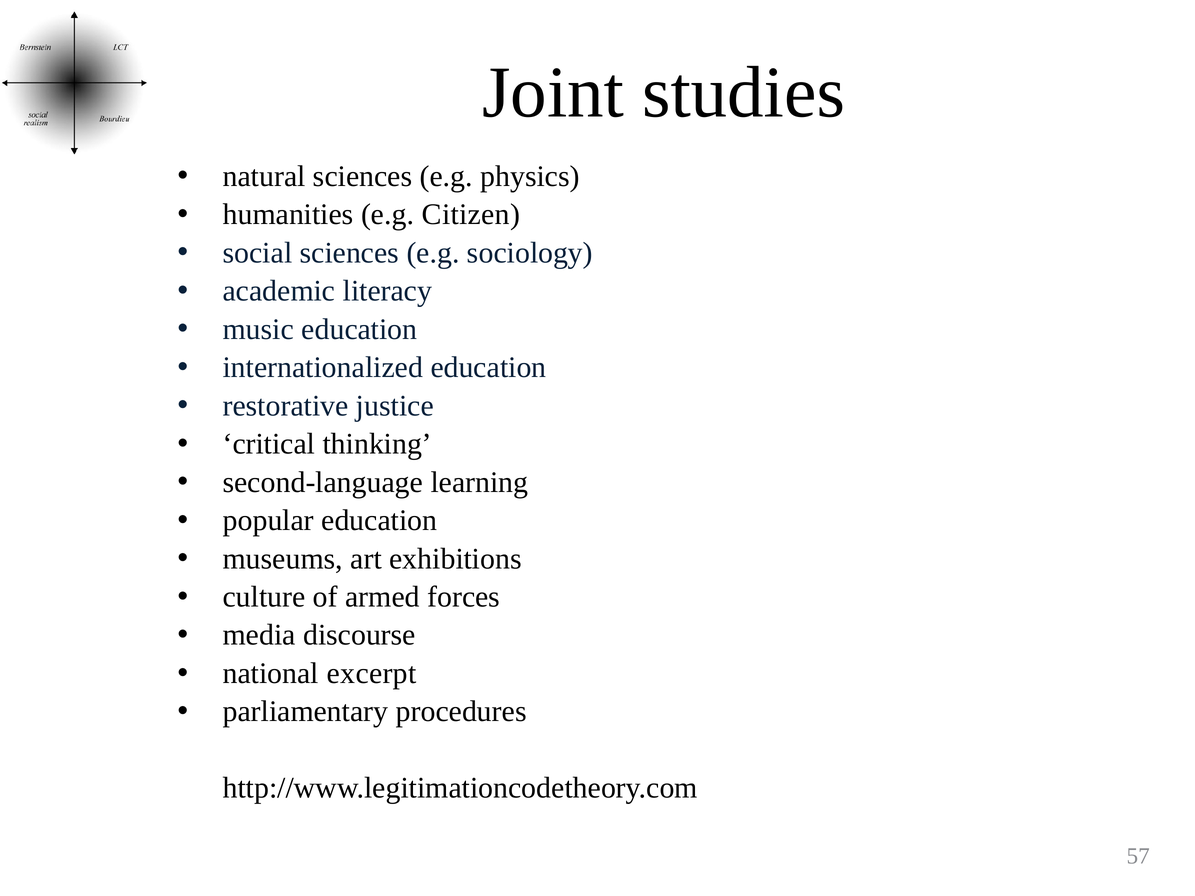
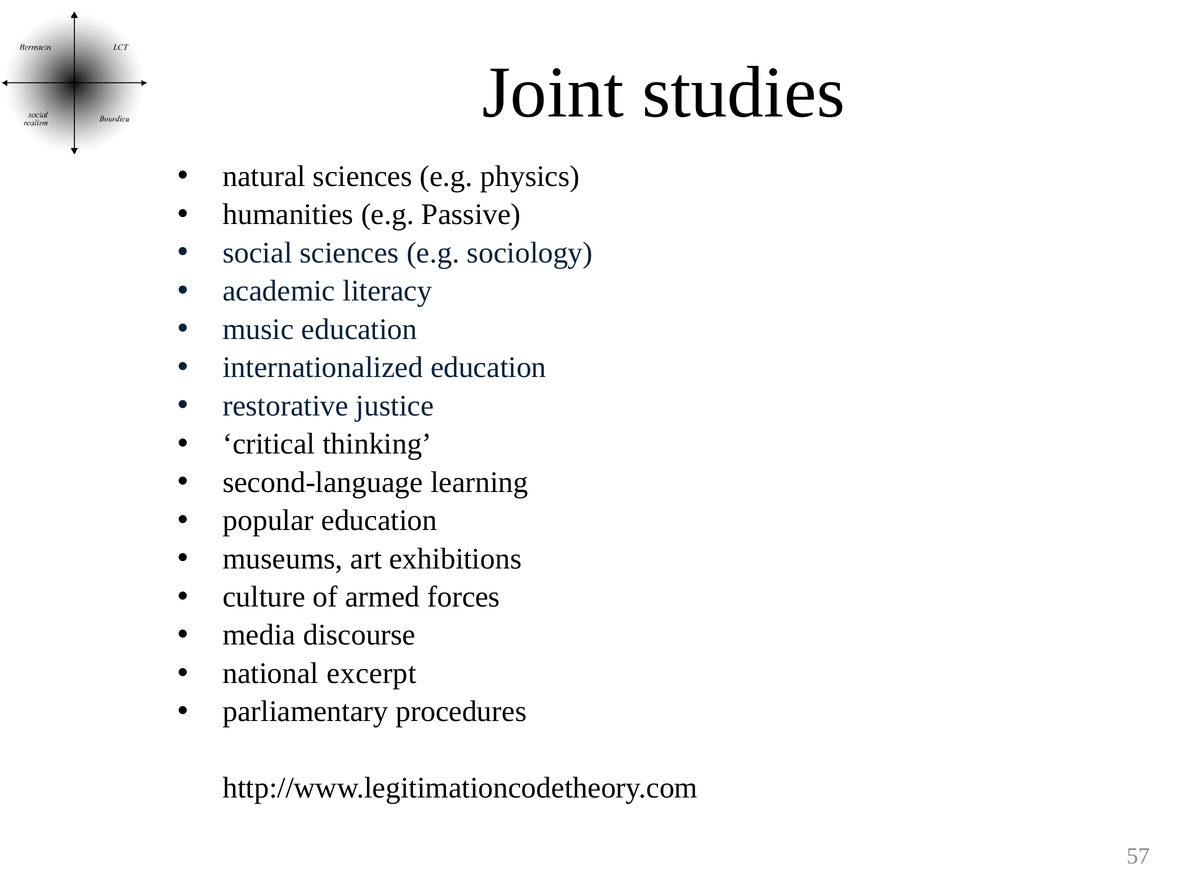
Citizen: Citizen -> Passive (471, 215)
